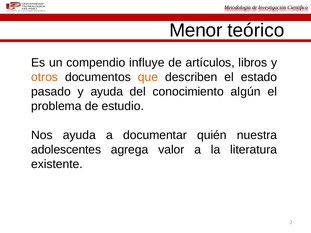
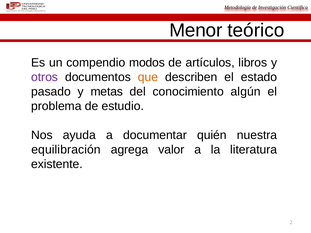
influye: influye -> modos (147, 63)
otros colour: orange -> purple (45, 77)
y ayuda: ayuda -> metas (107, 92)
adolescentes: adolescentes -> equilibración (66, 150)
